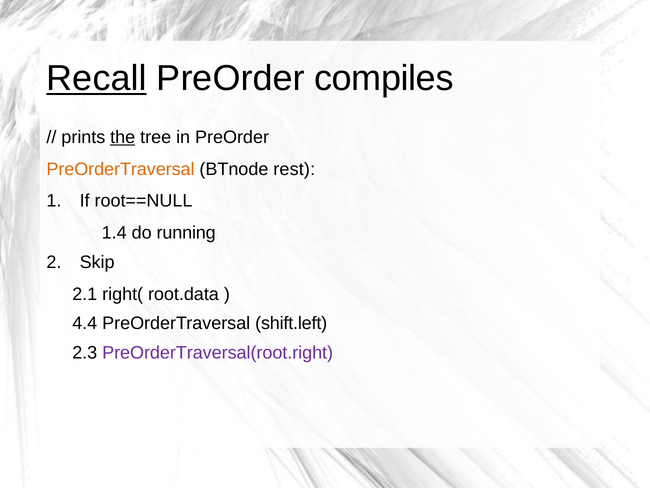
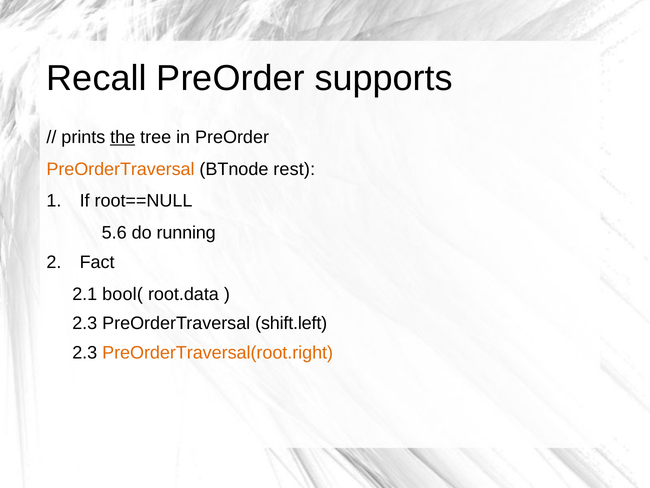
Recall underline: present -> none (97, 78)
compiles: compiles -> supports (384, 78)
1.4: 1.4 -> 5.6 (114, 233)
Skip: Skip -> Fact (97, 262)
right(: right( -> bool( (123, 294)
4.4: 4.4 -> 2.3 (85, 323)
PreOrderTraversal(root.right colour: purple -> orange (218, 353)
